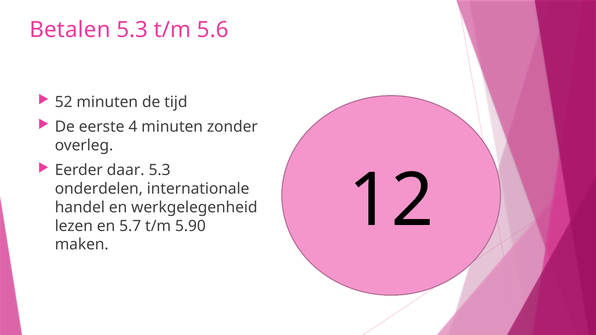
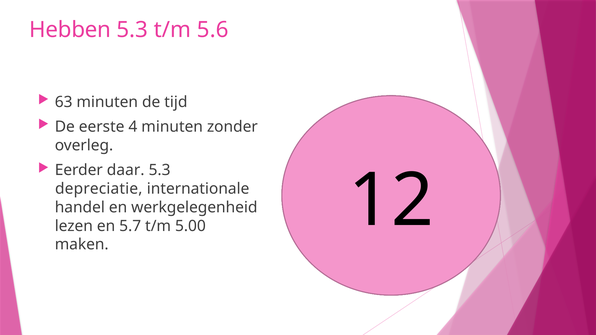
Betalen: Betalen -> Hebben (70, 30)
52: 52 -> 63 (64, 102)
onderdelen: onderdelen -> depreciatie (99, 189)
5.90: 5.90 -> 5.00 (190, 226)
